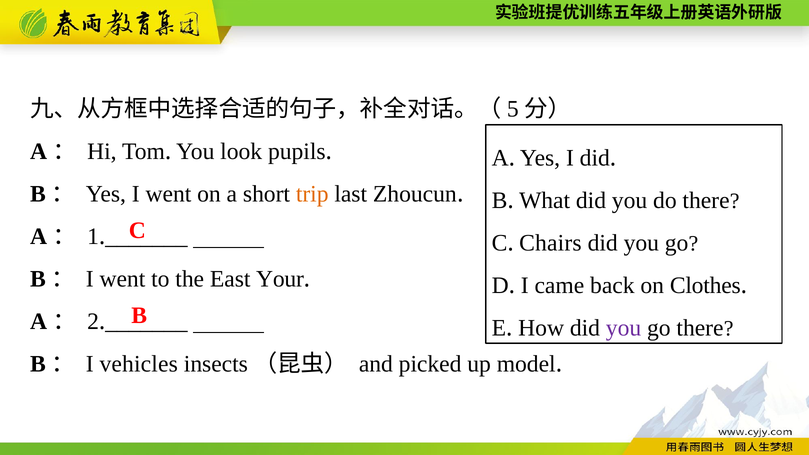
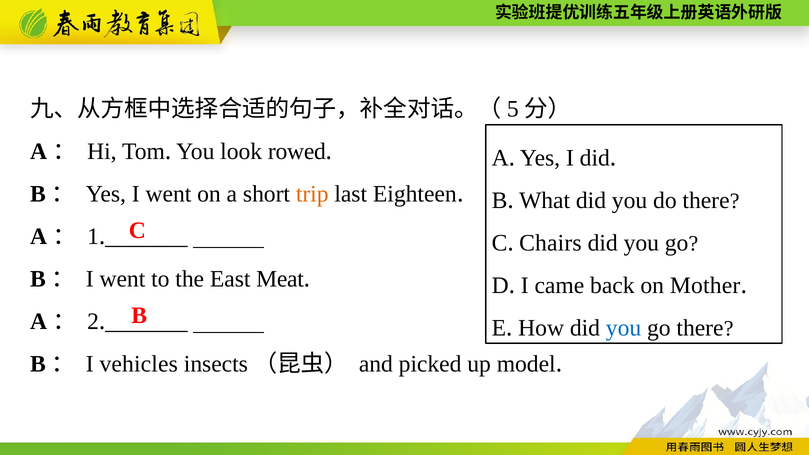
pupils: pupils -> rowed (297, 151)
Zhoucun: Zhoucun -> Eighteen (415, 194)
Your: Your -> Meat (280, 279)
Clothes: Clothes -> Mother (705, 285)
you colour: purple -> blue (624, 328)
